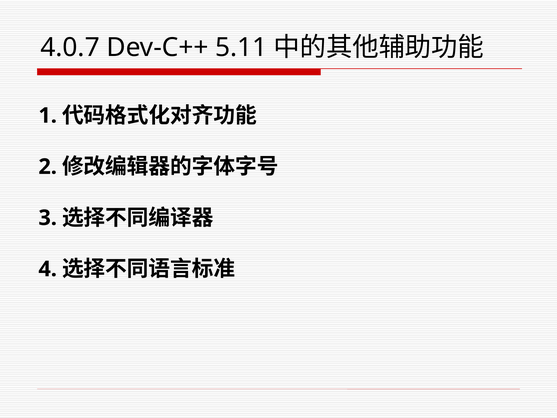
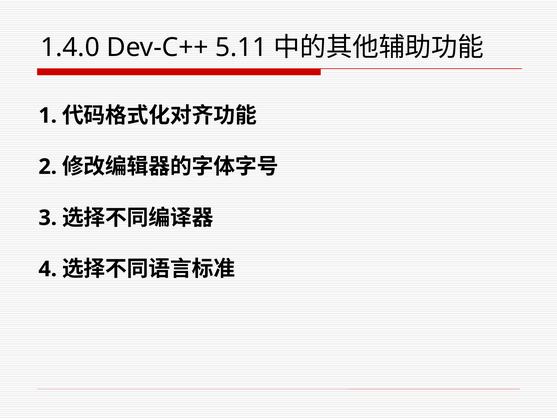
4.0.7: 4.0.7 -> 1.4.0 (70, 47)
